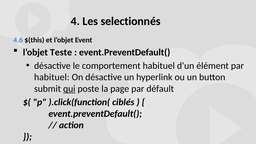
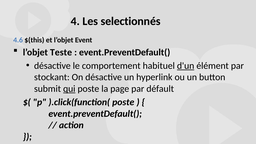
d'un underline: none -> present (186, 66)
habituel: habituel -> stockant (52, 77)
).click(function( ciblés: ciblés -> poste (123, 102)
